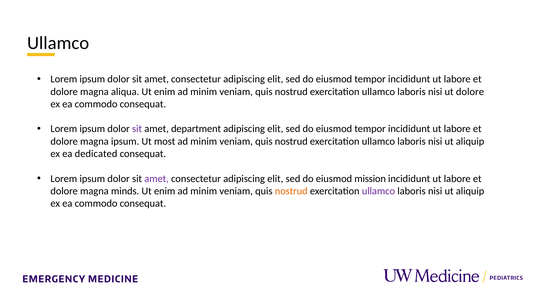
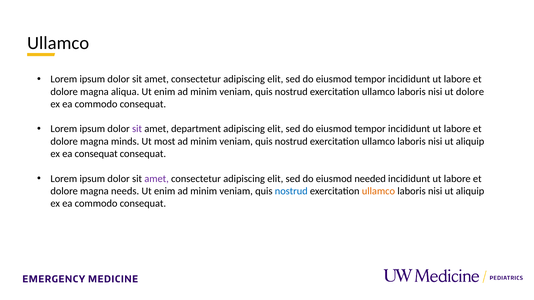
magna ipsum: ipsum -> minds (125, 142)
ea dedicated: dedicated -> consequat (96, 154)
mission: mission -> needed (370, 179)
minds: minds -> needs (125, 191)
nostrud colour: orange -> blue (291, 191)
ullamco colour: purple -> orange (378, 191)
